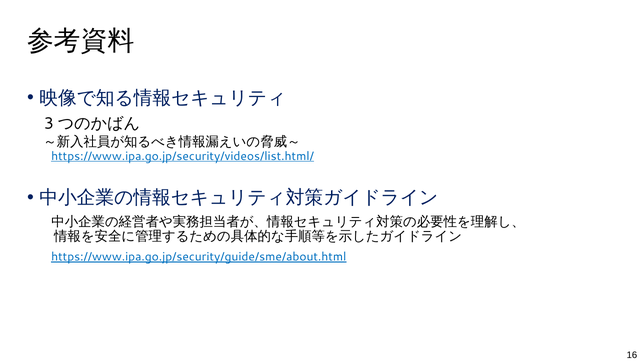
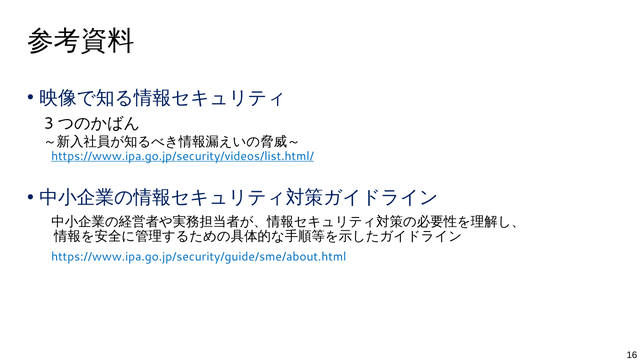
https://www.ipa.go.jp/security/guide/sme/about.html underline: present -> none (199, 257)
